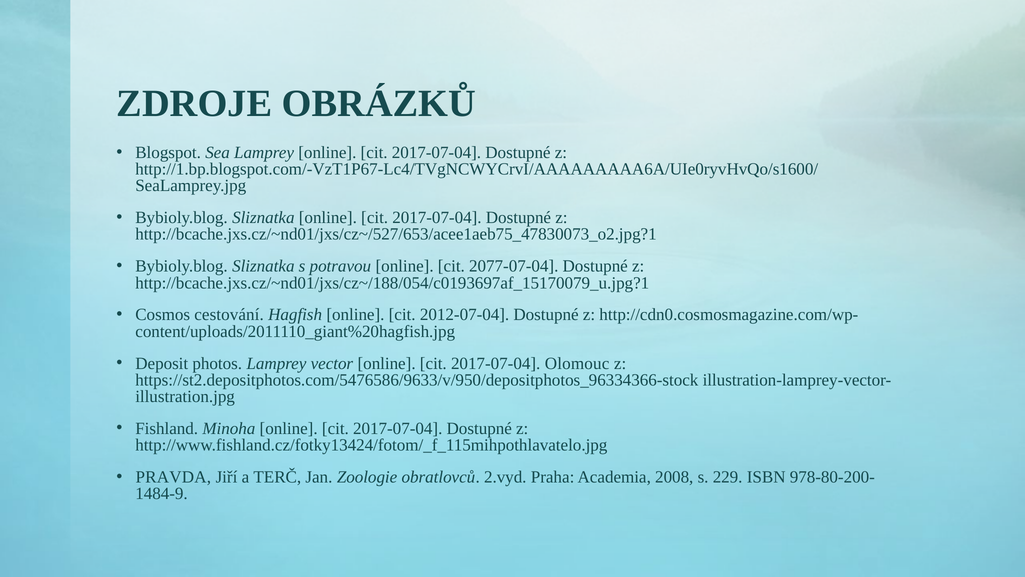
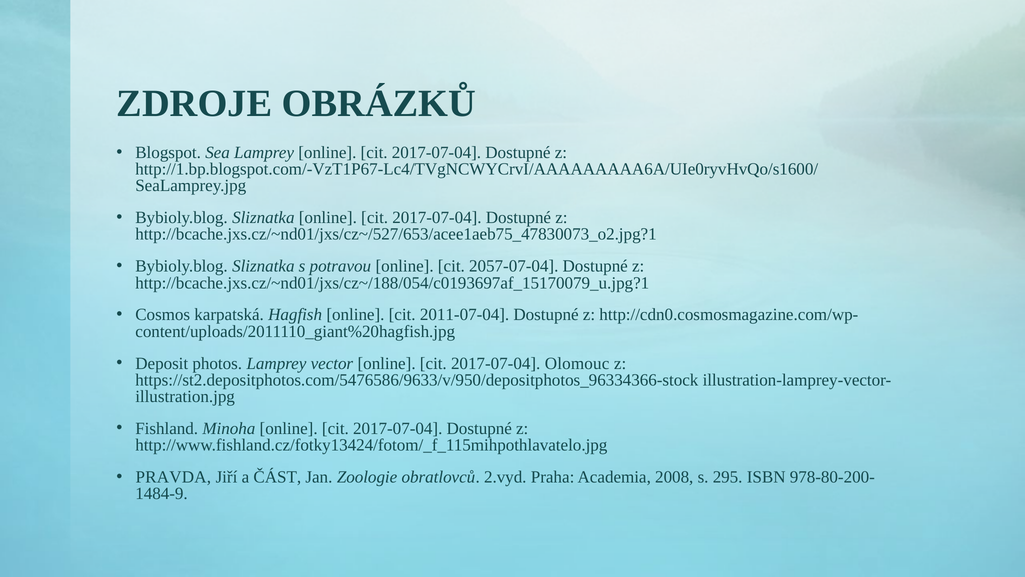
2077-07-04: 2077-07-04 -> 2057-07-04 (514, 266)
cestování: cestování -> karpatská (229, 315)
2012-07-04: 2012-07-04 -> 2011-07-04 (465, 315)
TERČ: TERČ -> ČÁST (277, 477)
229: 229 -> 295 (728, 477)
